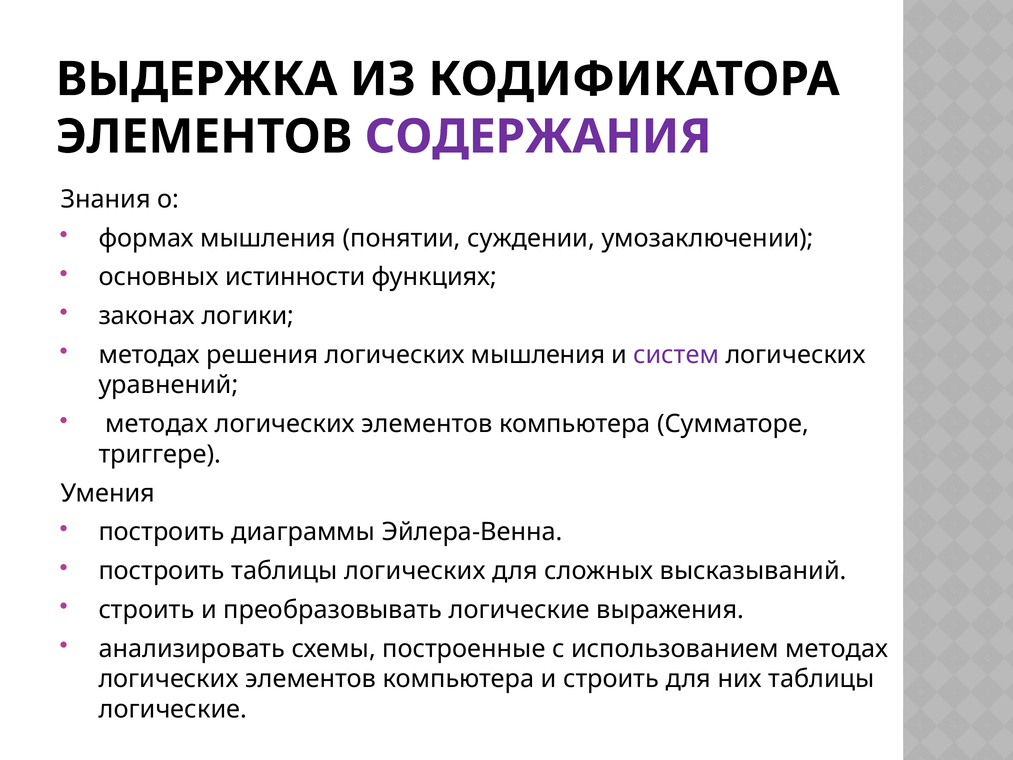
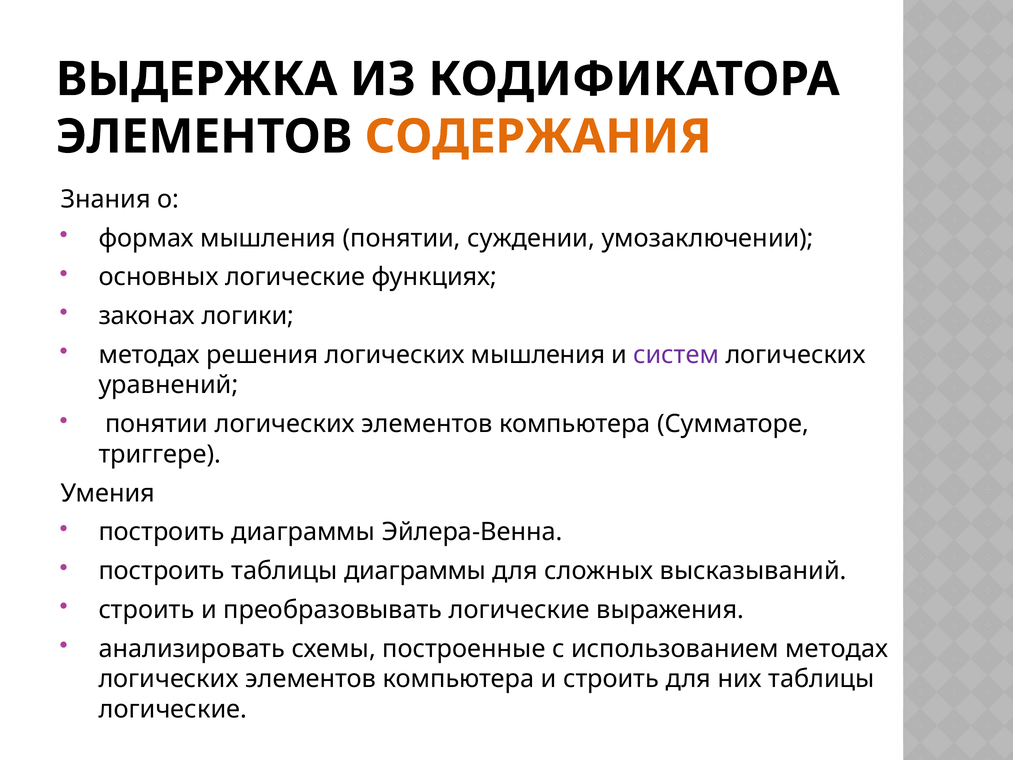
СОДЕРЖАНИЯ colour: purple -> orange (538, 137)
основных истинности: истинности -> логические (295, 277)
методах: методах -> понятии (157, 424)
таблицы логических: логических -> диаграммы (415, 571)
